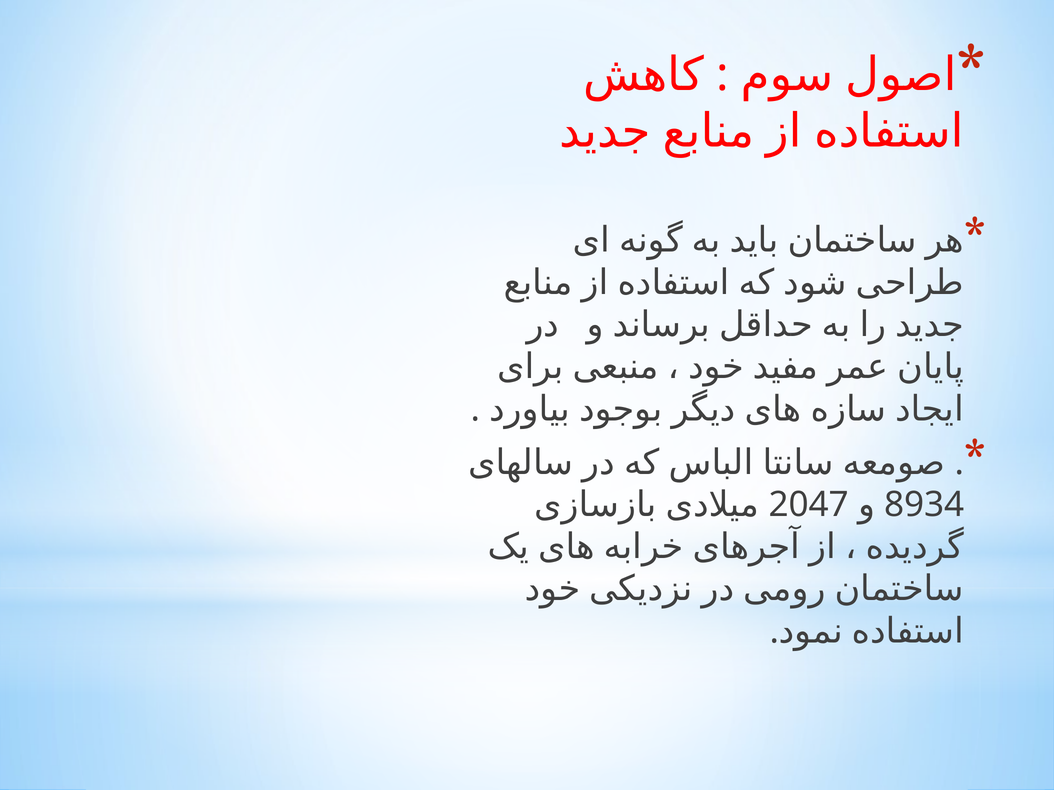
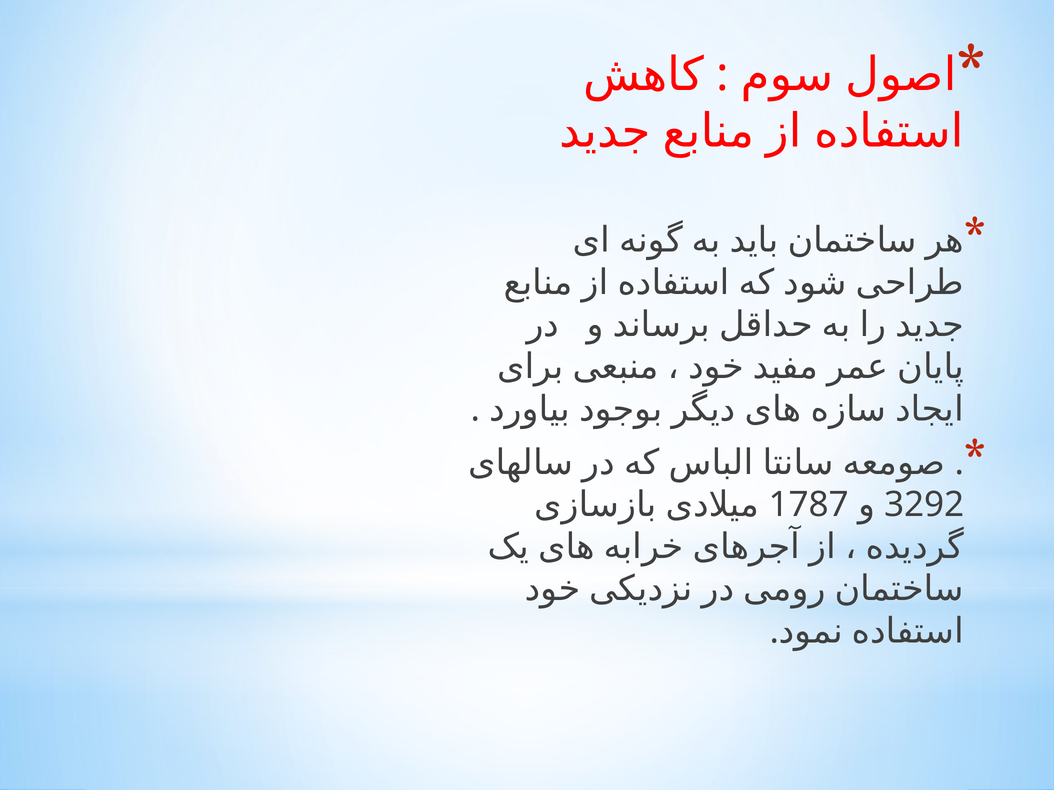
2047: 2047 -> 1787 (809, 505)
8934: 8934 -> 3292 (924, 505)
